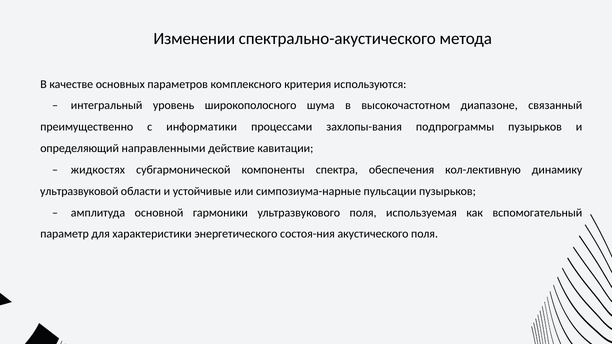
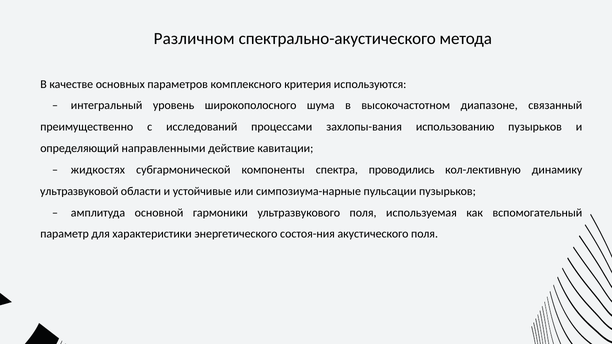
Изменении: Изменении -> Различном (194, 39)
информатики: информатики -> исследований (202, 127)
подпрограммы: подпрограммы -> использованию (455, 127)
обеспечения: обеспечения -> проводились (402, 170)
